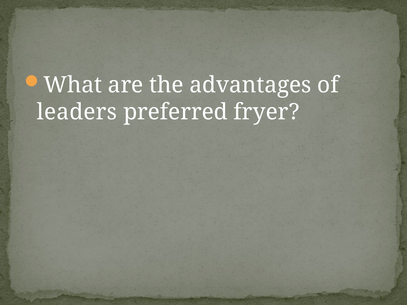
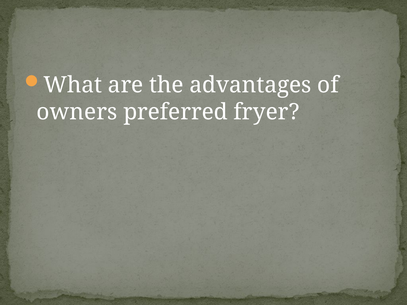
leaders: leaders -> owners (77, 112)
